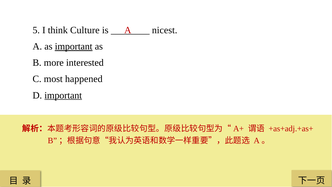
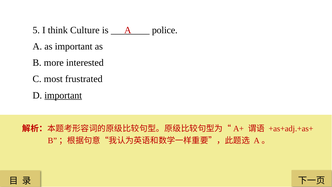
nicest: nicest -> police (165, 30)
important underline: present -> none (74, 46)
happened: happened -> frustrated (84, 79)
